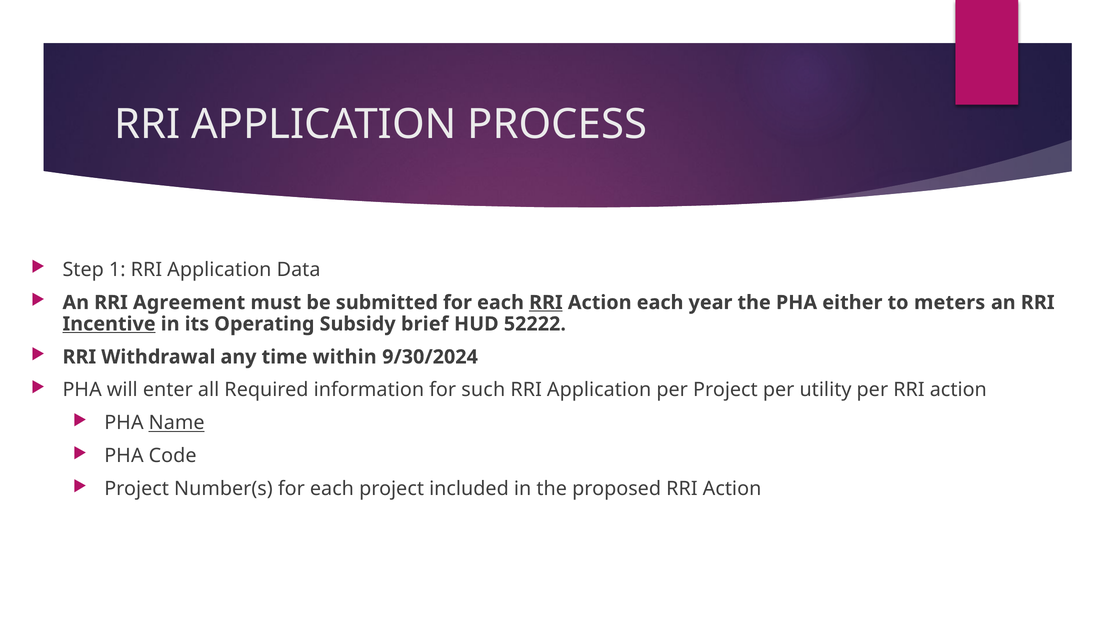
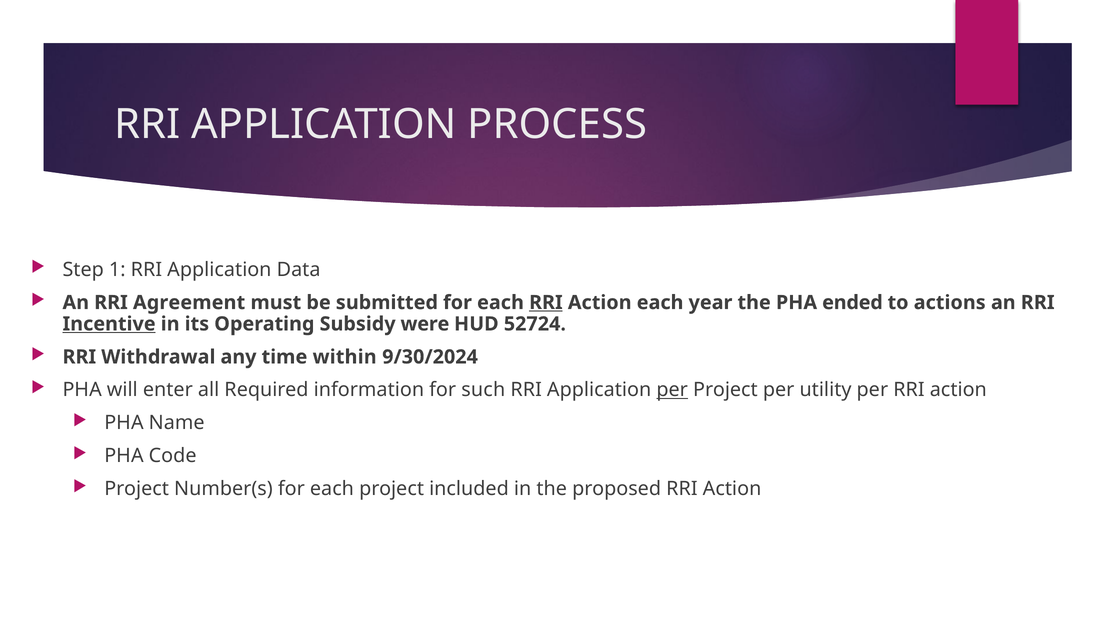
either: either -> ended (852, 302)
meters: meters -> actions (950, 302)
brief: brief -> were (425, 324)
52222: 52222 -> 52724 (535, 324)
per underline: none -> present (672, 390)
Name underline: present -> none (177, 423)
